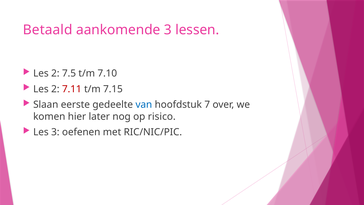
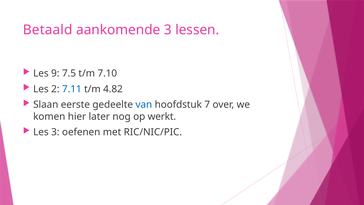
2: 2 -> 9 (55, 73)
7.11 colour: red -> blue (72, 89)
7.15: 7.15 -> 4.82 (113, 89)
risico: risico -> werkt (162, 116)
